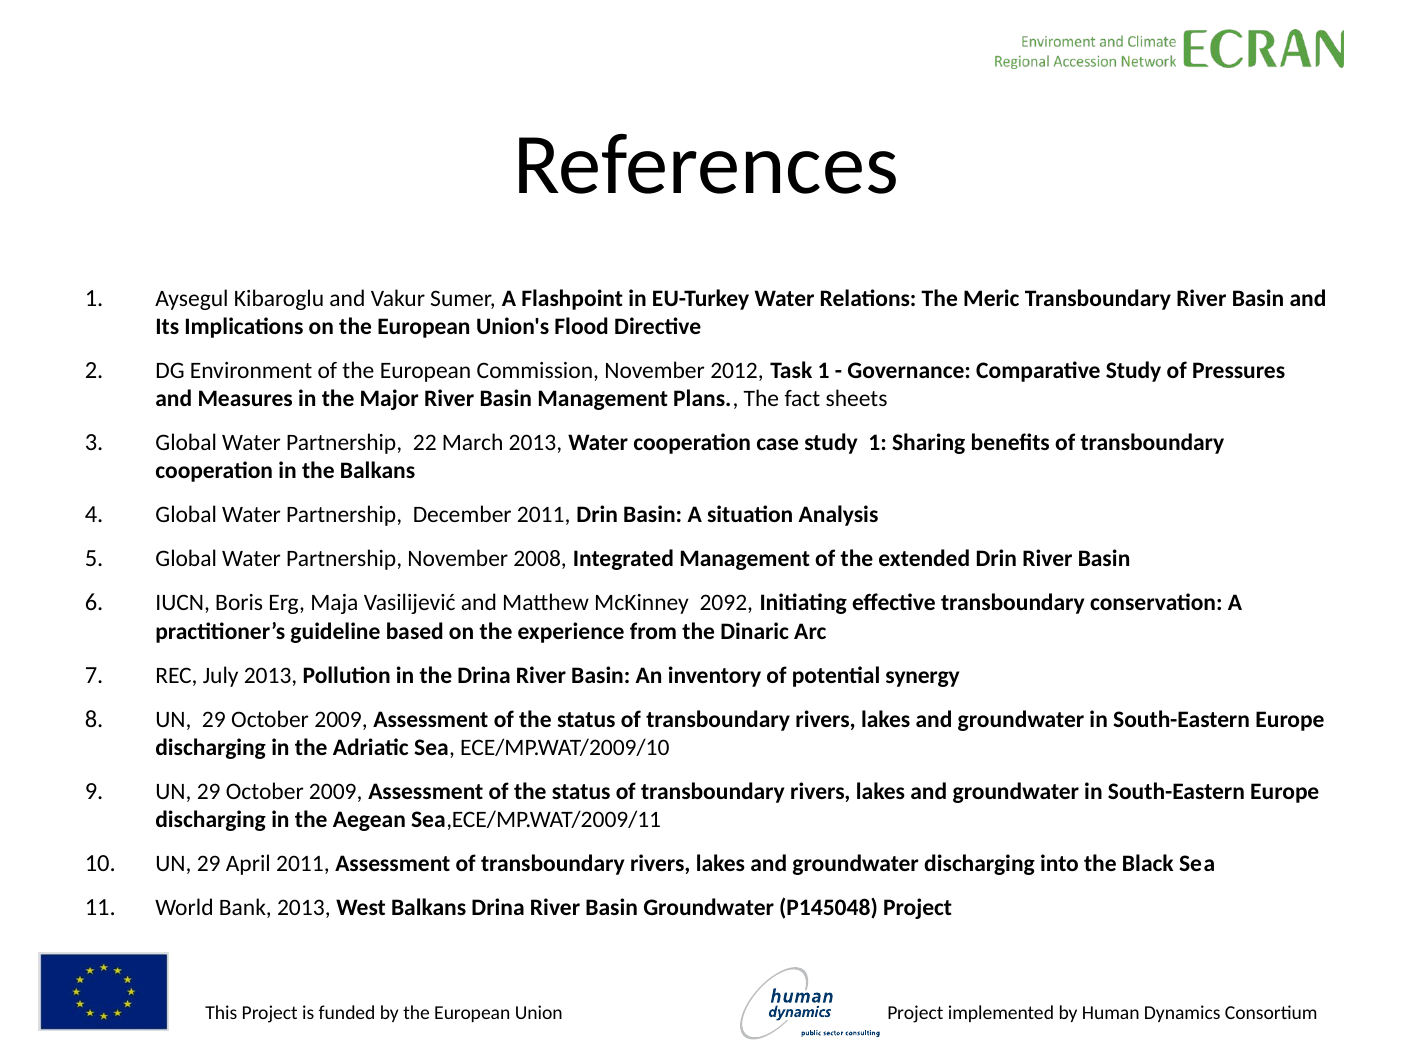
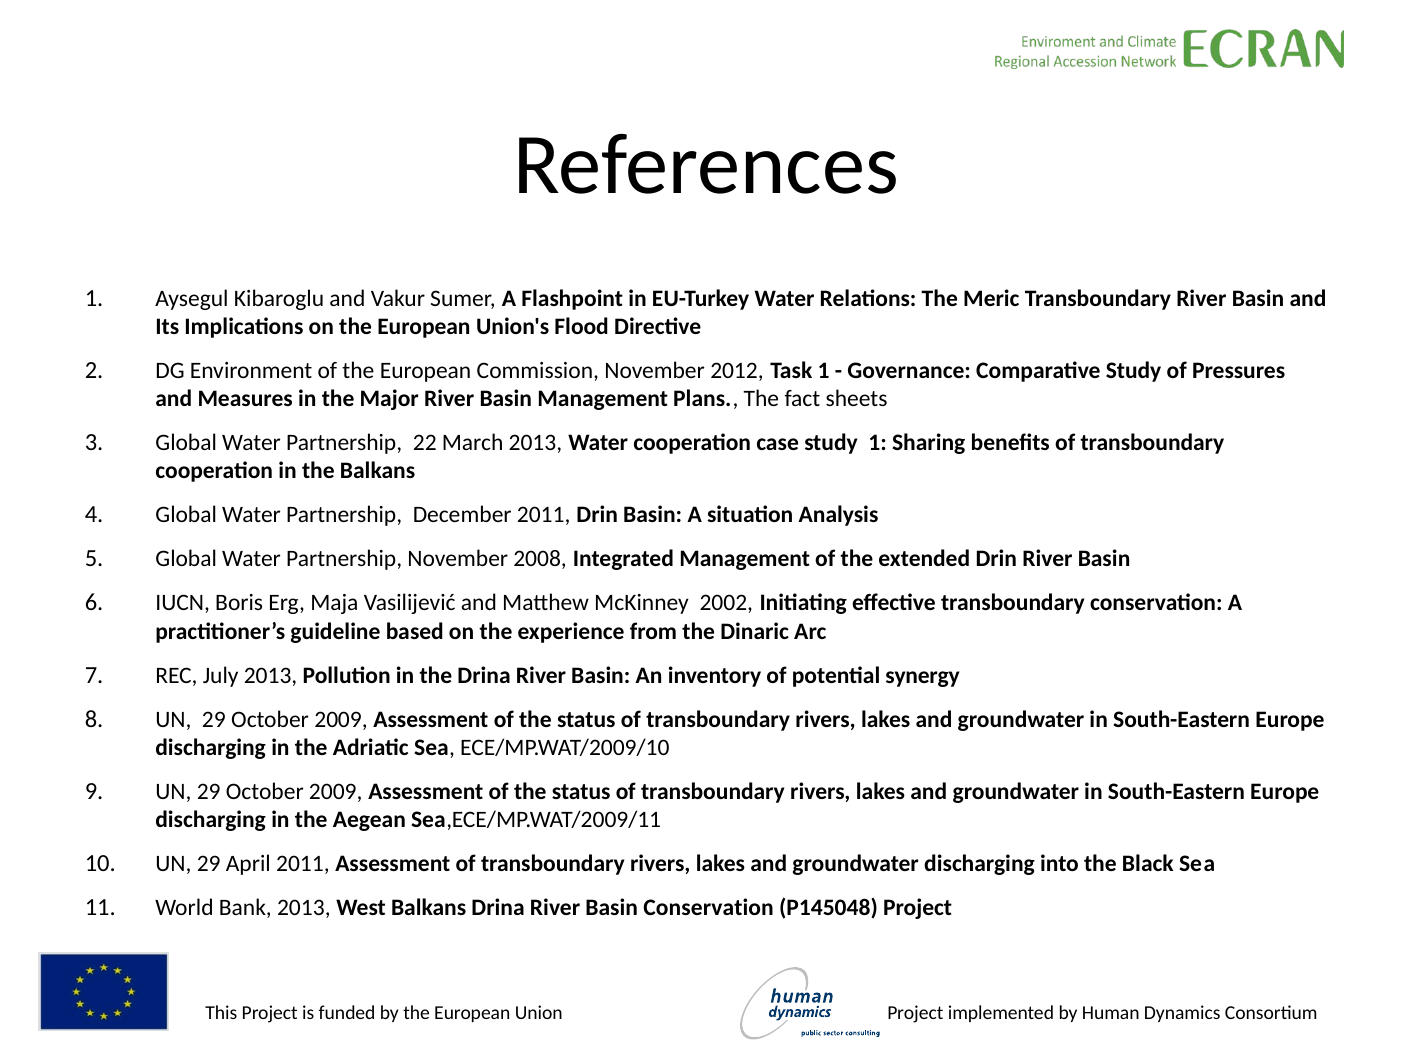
2092: 2092 -> 2002 (726, 603)
Basin Groundwater: Groundwater -> Conservation (709, 907)
